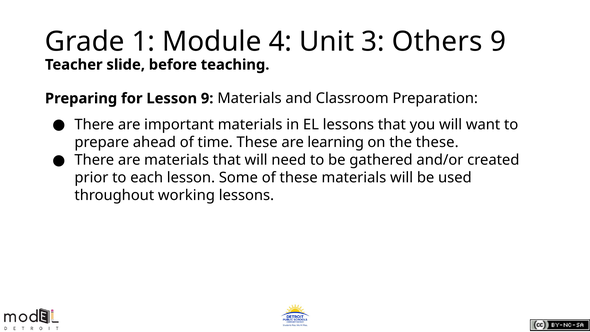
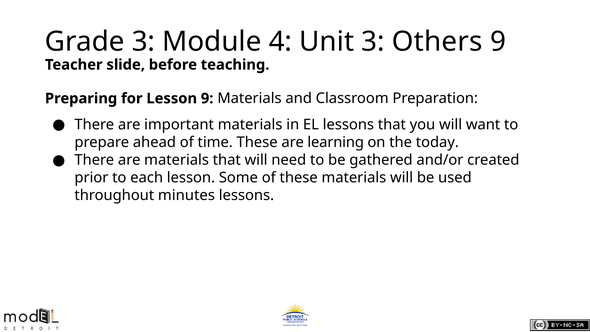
Grade 1: 1 -> 3 (143, 42)
the these: these -> today (437, 142)
working: working -> minutes (186, 195)
